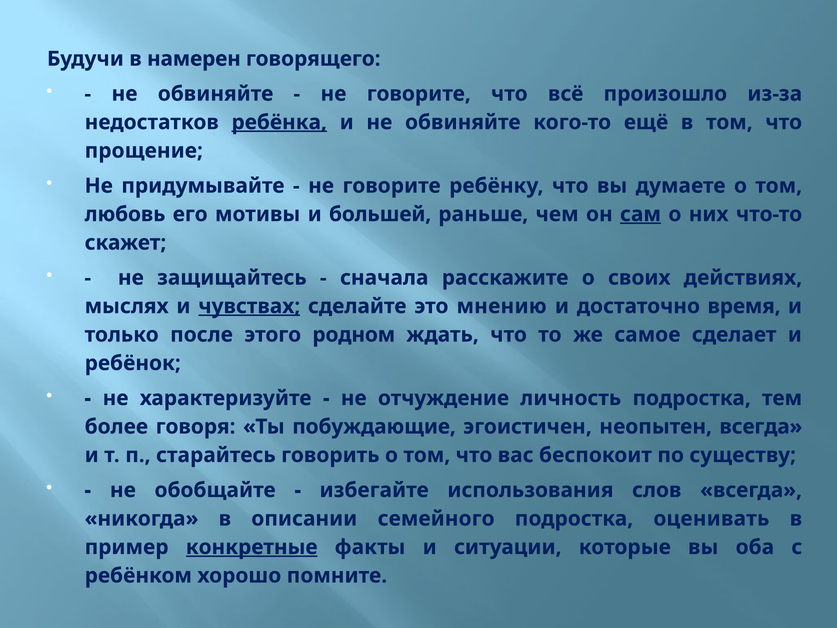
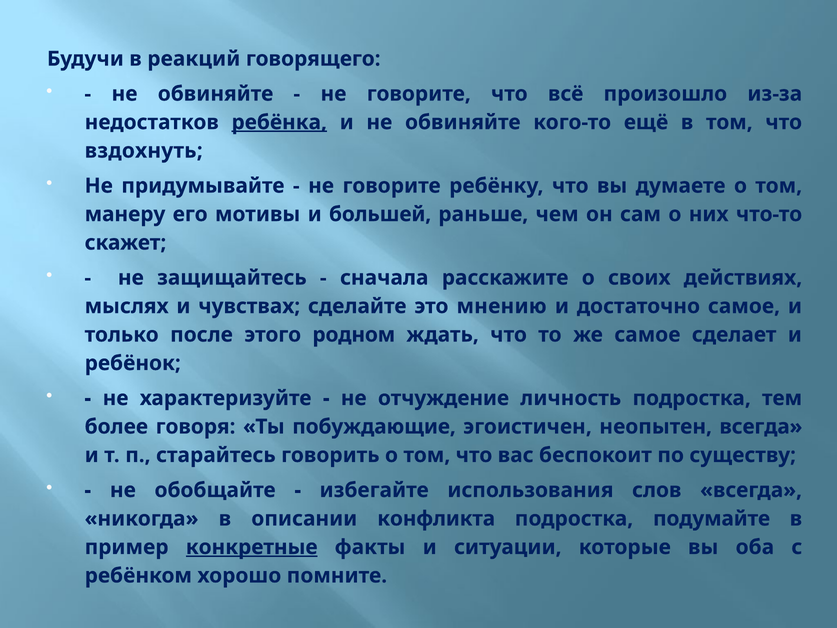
намерен: намерен -> реакций (194, 59)
прощение: прощение -> вздохнуть (144, 151)
любовь: любовь -> манеру (125, 214)
сам underline: present -> none (640, 214)
чувствах underline: present -> none (249, 306)
достаточно время: время -> самое (744, 306)
семейного: семейного -> конфликта (436, 518)
оценивать: оценивать -> подумайте (712, 518)
